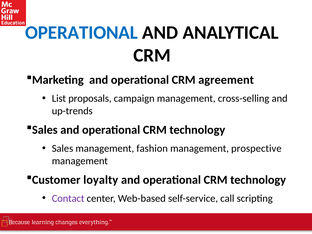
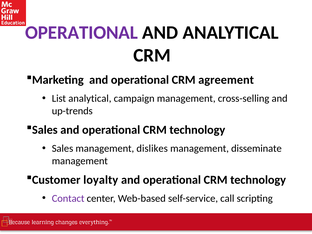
OPERATIONAL colour: blue -> purple (82, 33)
List proposals: proposals -> analytical (90, 98)
fashion: fashion -> dislikes (152, 148)
prospective: prospective -> disseminate (256, 148)
